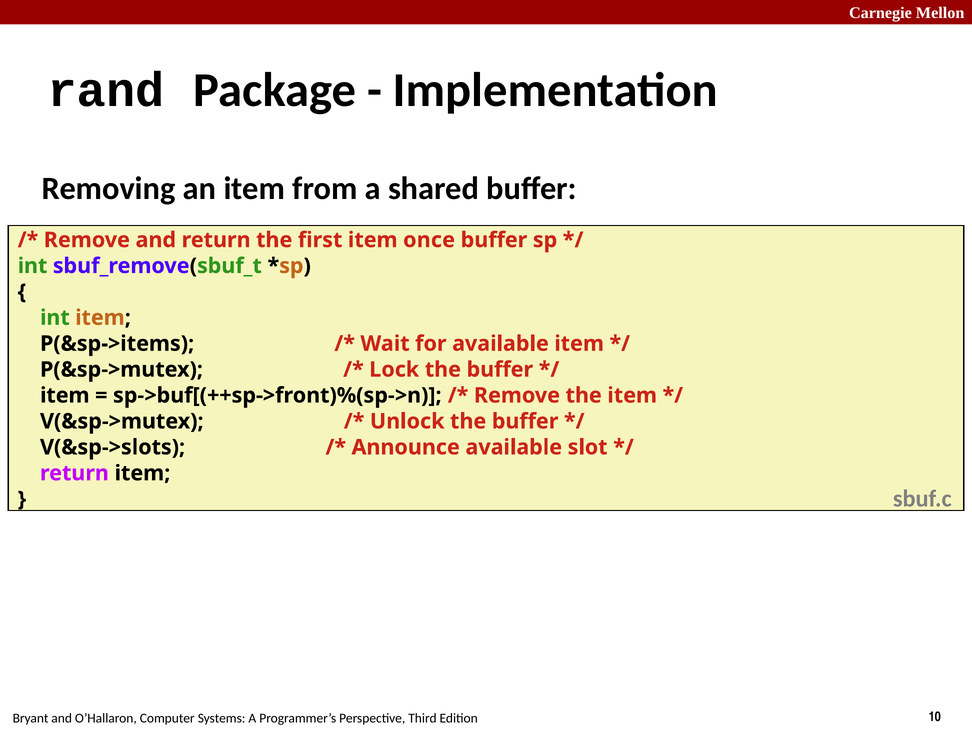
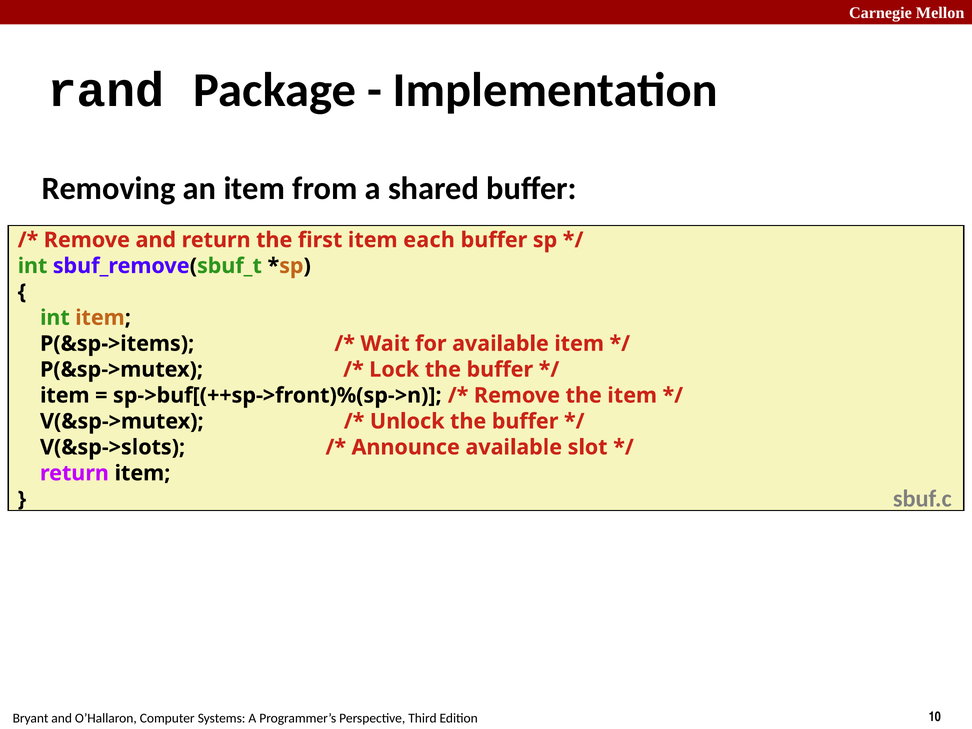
once: once -> each (429, 240)
